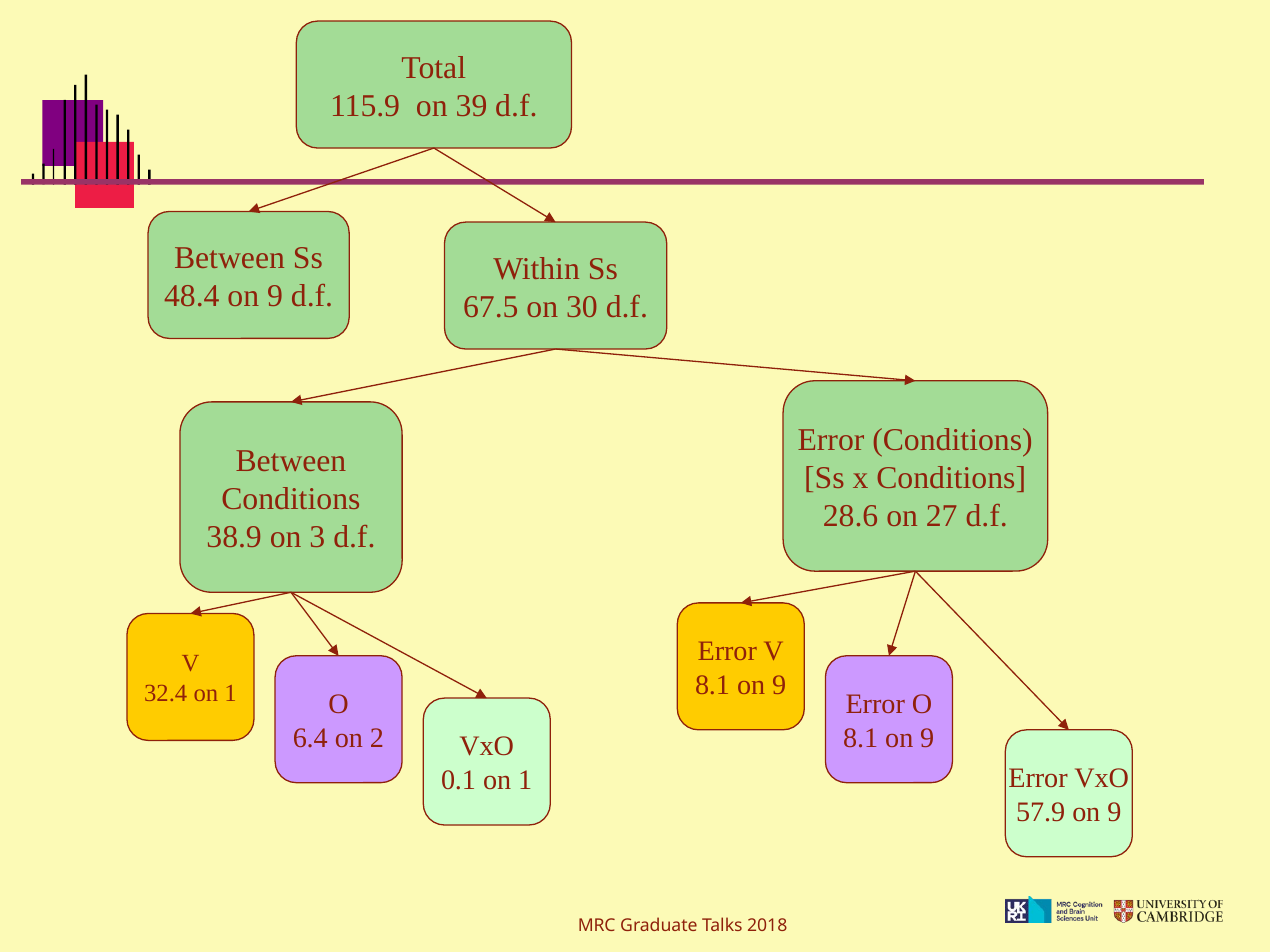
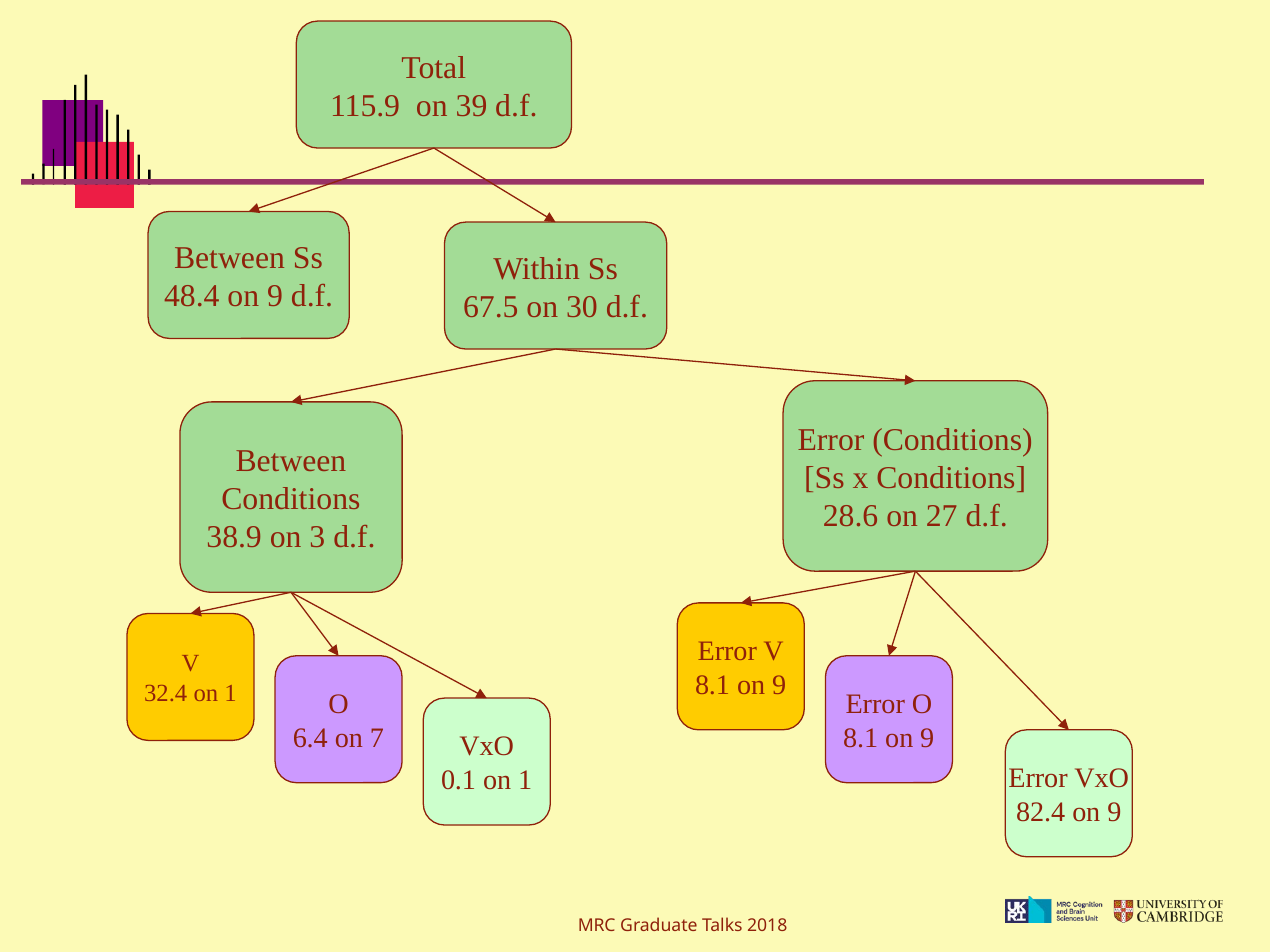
2: 2 -> 7 (377, 738)
57.9: 57.9 -> 82.4 (1041, 813)
